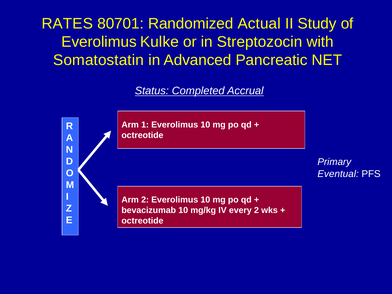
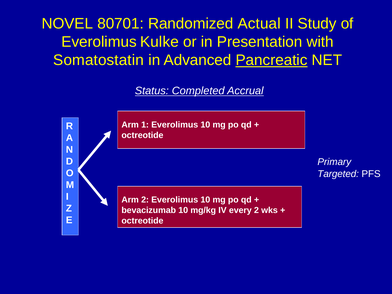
RATES: RATES -> NOVEL (67, 24)
Streptozocin: Streptozocin -> Presentation (260, 42)
Pancreatic underline: none -> present (272, 60)
Eventual: Eventual -> Targeted (338, 174)
